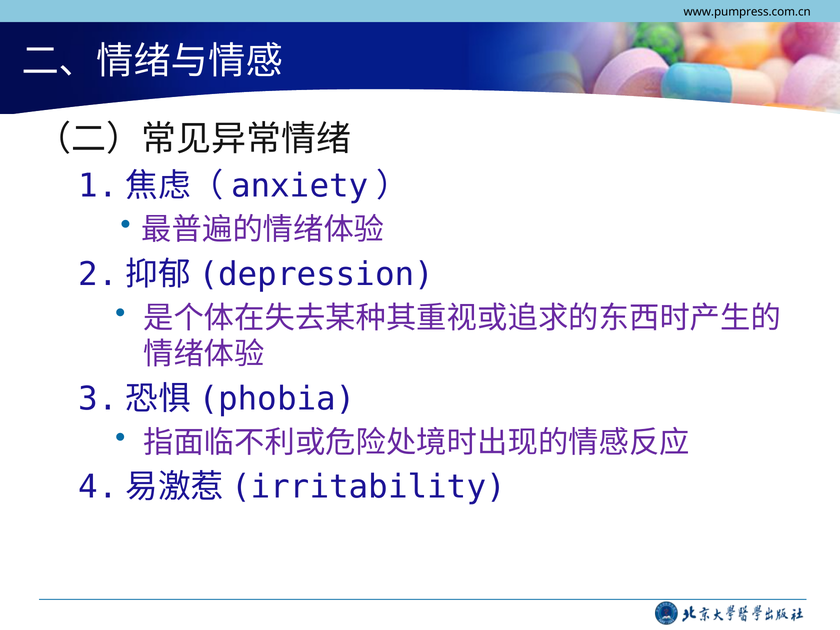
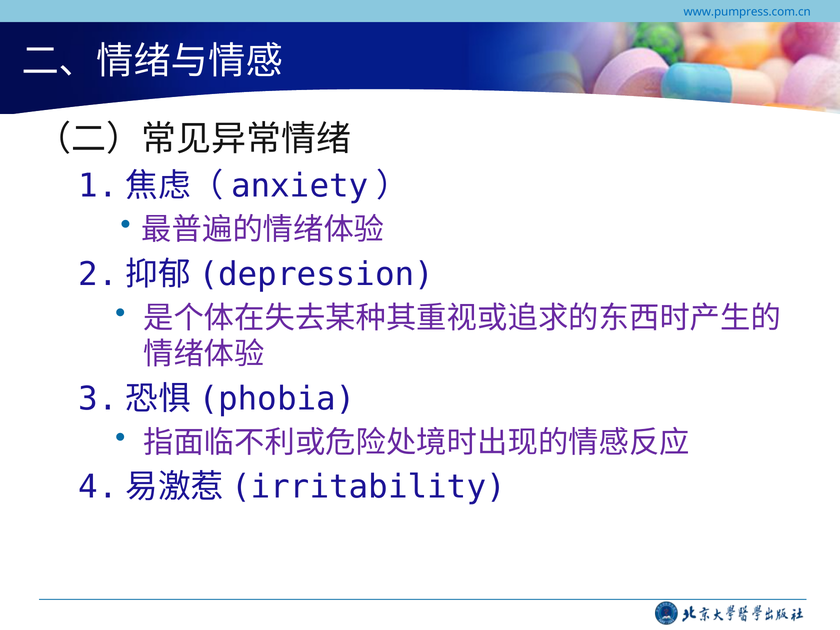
www.pumpress.com.cn colour: black -> blue (747, 12)
